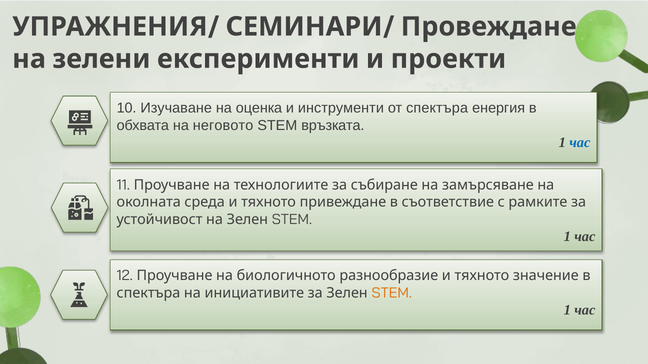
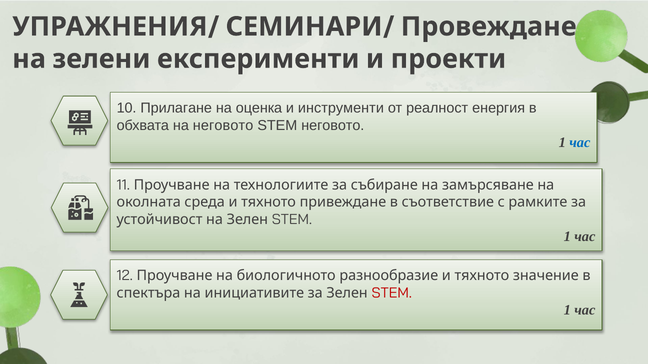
Изучаване: Изучаване -> Прилагане (176, 108)
от спектъра: спектъра -> реалност (437, 108)
STEM връзката: връзката -> неговото (333, 126)
STEM colour: orange -> red (392, 293)
